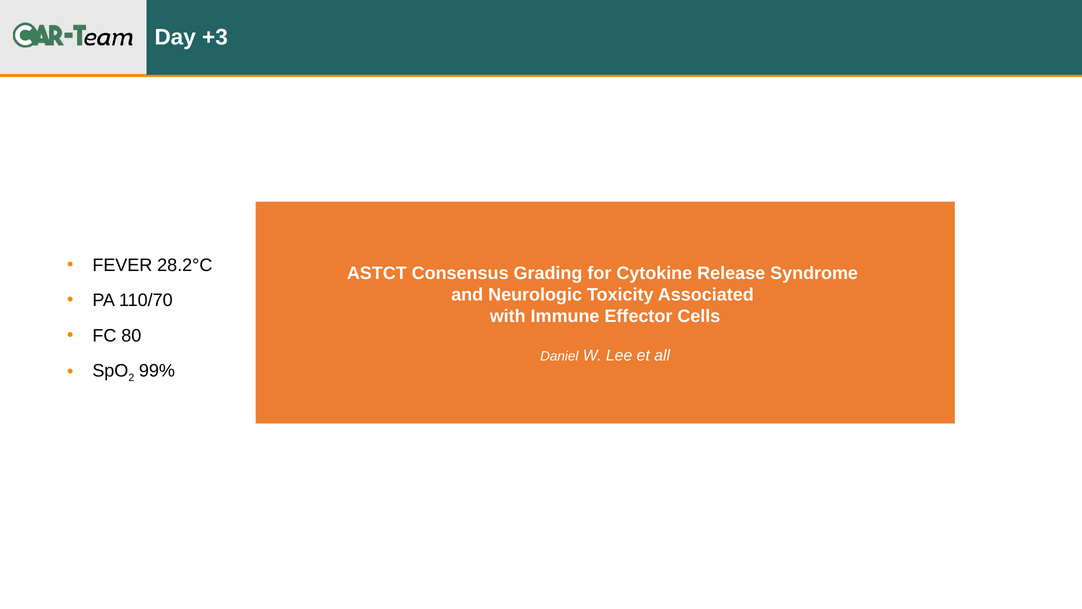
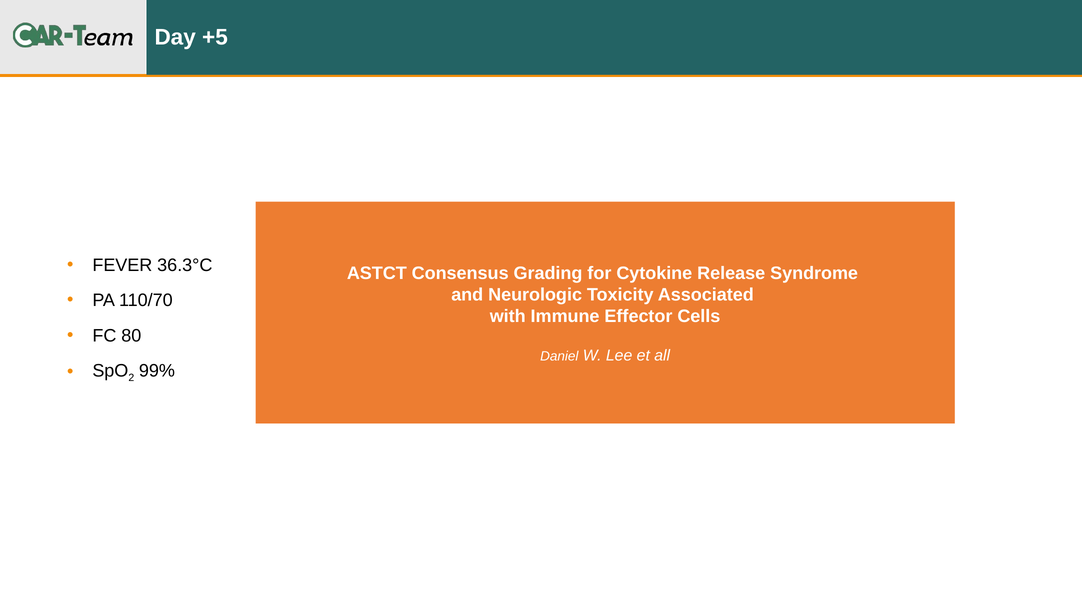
+3: +3 -> +5 (215, 37)
28.2°C: 28.2°C -> 36.3°C (185, 265)
